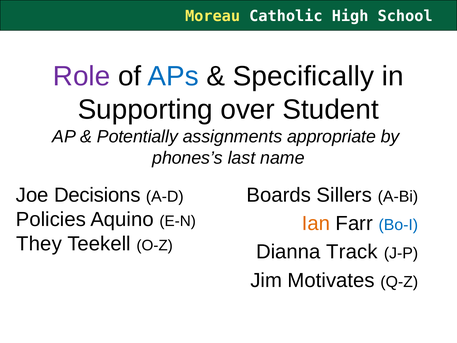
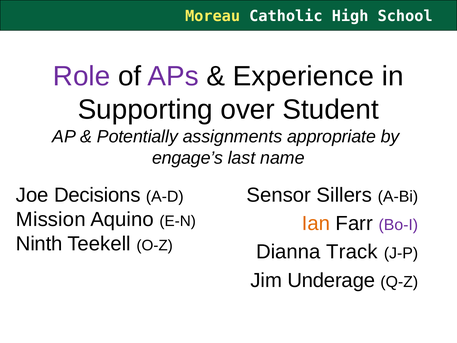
APs colour: blue -> purple (173, 76)
Specifically: Specifically -> Experience (303, 76)
phones’s: phones’s -> engage’s (188, 158)
Boards: Boards -> Sensor (279, 195)
Policies: Policies -> Mission (51, 219)
Bo-I colour: blue -> purple (398, 225)
They: They -> Ninth (39, 244)
Motivates: Motivates -> Underage (331, 280)
